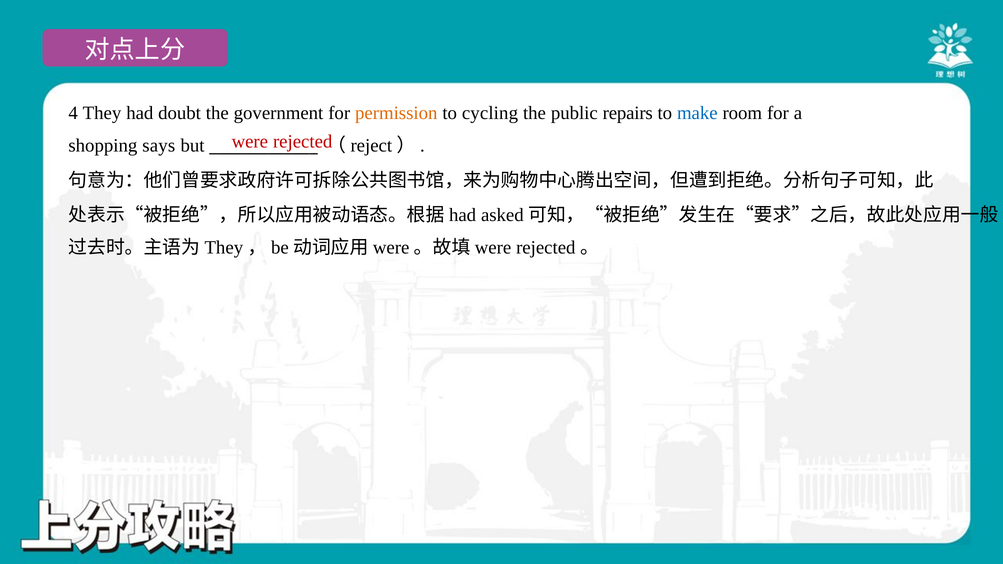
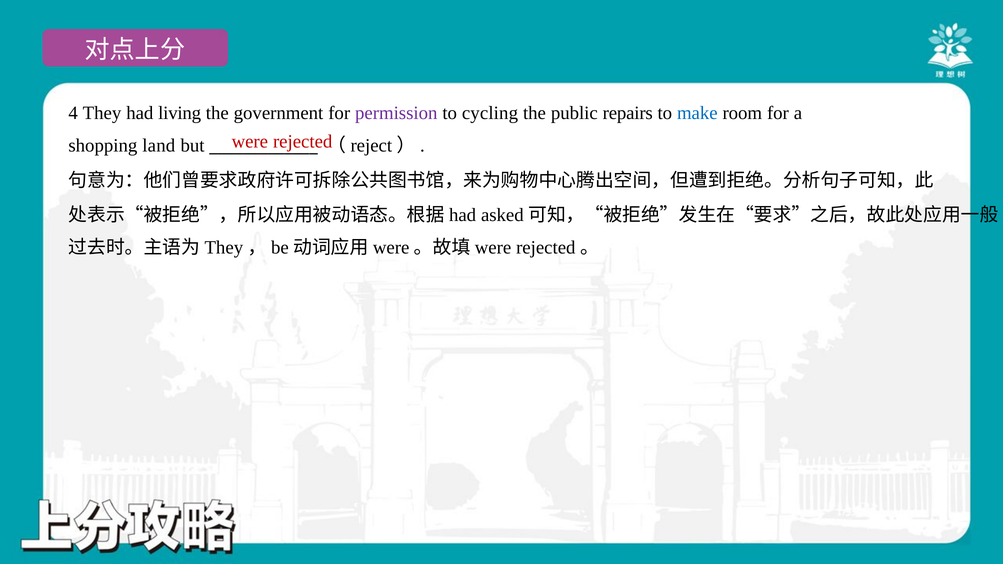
doubt: doubt -> living (180, 113)
permission colour: orange -> purple (396, 113)
says: says -> land (159, 146)
